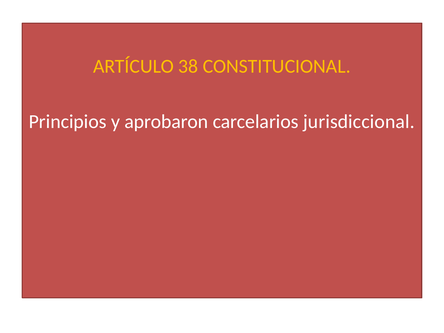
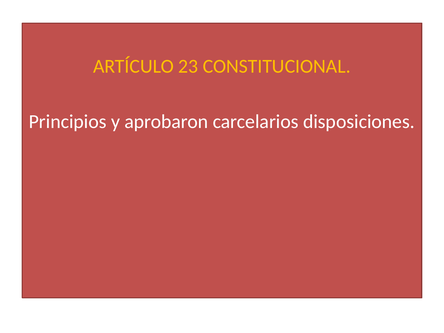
38: 38 -> 23 (188, 66)
jurisdiccional: jurisdiccional -> disposiciones (359, 121)
